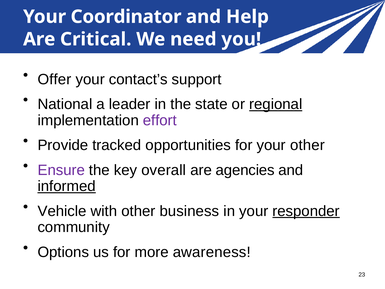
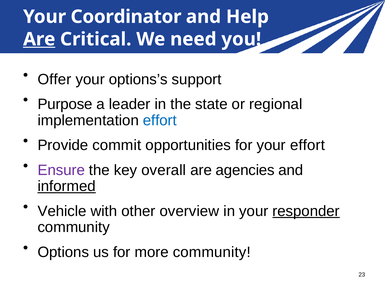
Are underline: none -> present (39, 39)
contact’s: contact’s -> options’s (138, 79)
National: National -> Purpose (65, 104)
regional underline: present -> none (276, 104)
effort colour: purple -> blue (160, 120)
tracked: tracked -> commit (117, 145)
your other: other -> effort (307, 145)
business: business -> overview (189, 211)
more awareness: awareness -> community (212, 252)
